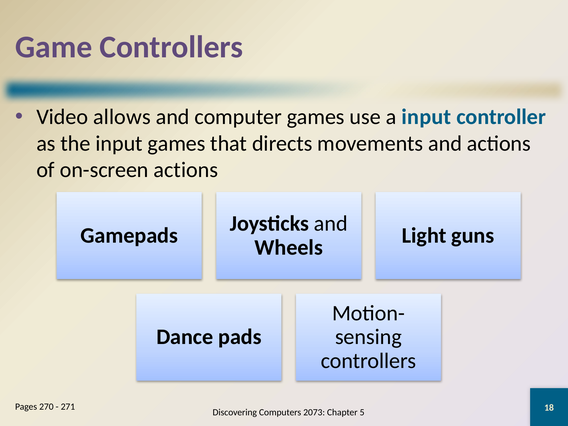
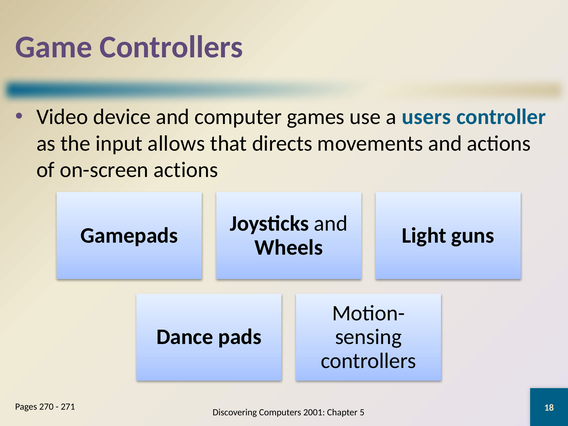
allows: allows -> device (122, 117)
a input: input -> users (426, 117)
input games: games -> allows (176, 143)
2073: 2073 -> 2001 (314, 412)
